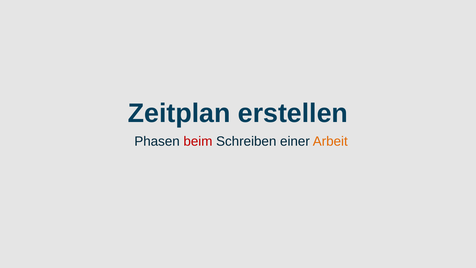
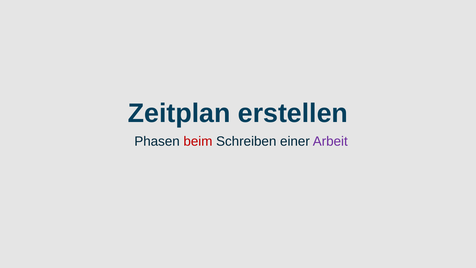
Arbeit colour: orange -> purple (330, 141)
